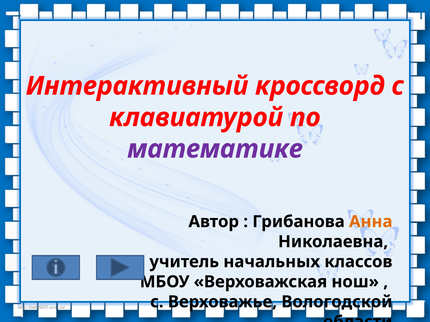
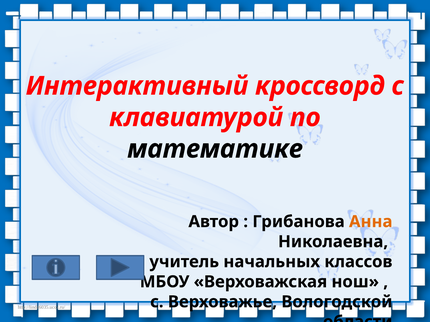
математике colour: purple -> black (215, 149)
